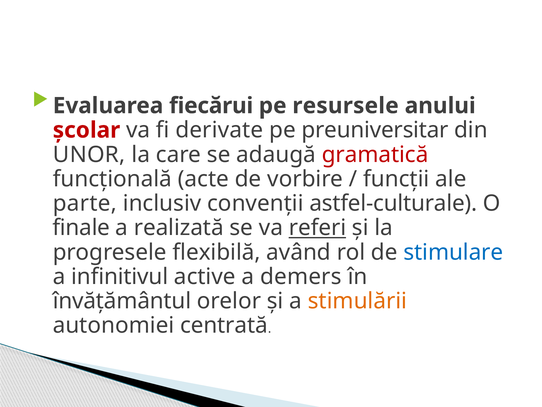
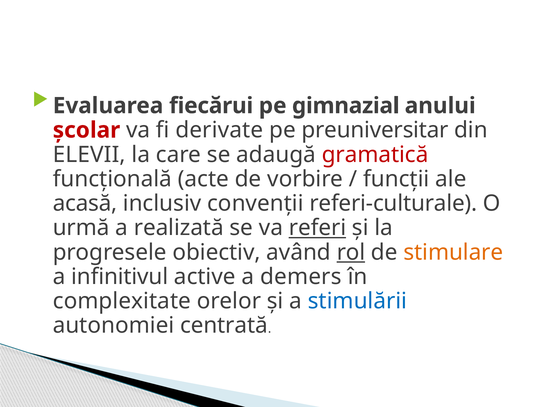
resursele: resursele -> gimnazial (346, 106)
UNOR: UNOR -> ELEVII (89, 154)
parte: parte -> acasă (85, 203)
astfel-culturale: astfel-culturale -> referi-culturale (393, 203)
finale: finale -> urmă (81, 228)
flexibilă: flexibilă -> obiectiv (217, 252)
rol underline: none -> present (351, 252)
stimulare colour: blue -> orange (453, 252)
învățământul: învățământul -> complexitate (122, 301)
stimulării colour: orange -> blue (357, 301)
